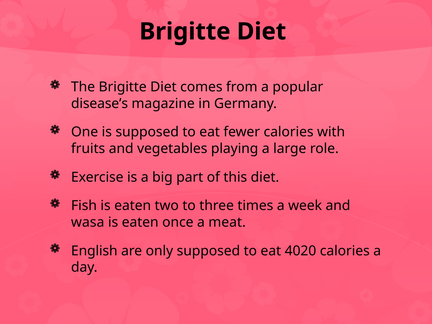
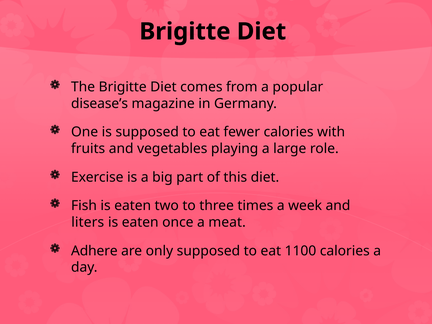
wasa: wasa -> liters (88, 222)
English: English -> Adhere (94, 251)
4020: 4020 -> 1100 (300, 251)
